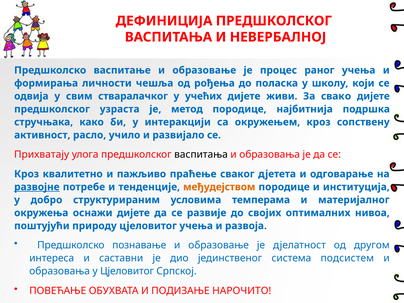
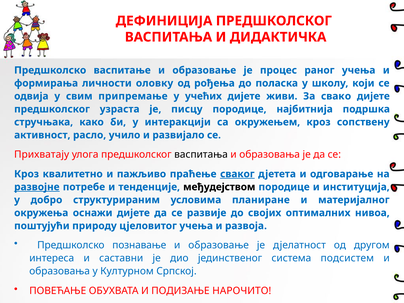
НЕВЕРБАЛНОЈ: НЕВЕРБАЛНОЈ -> ДИДАКТИЧКА (278, 37)
чешља: чешља -> оловку (155, 83)
стваралачког: стваралачког -> припремање (133, 96)
метод: метод -> писцу (187, 109)
сваког underline: none -> present (237, 174)
међудејством colour: orange -> black (219, 187)
темперама: темперама -> планиране (261, 200)
у Цјеловитог: Цјеловитог -> Културном (127, 271)
